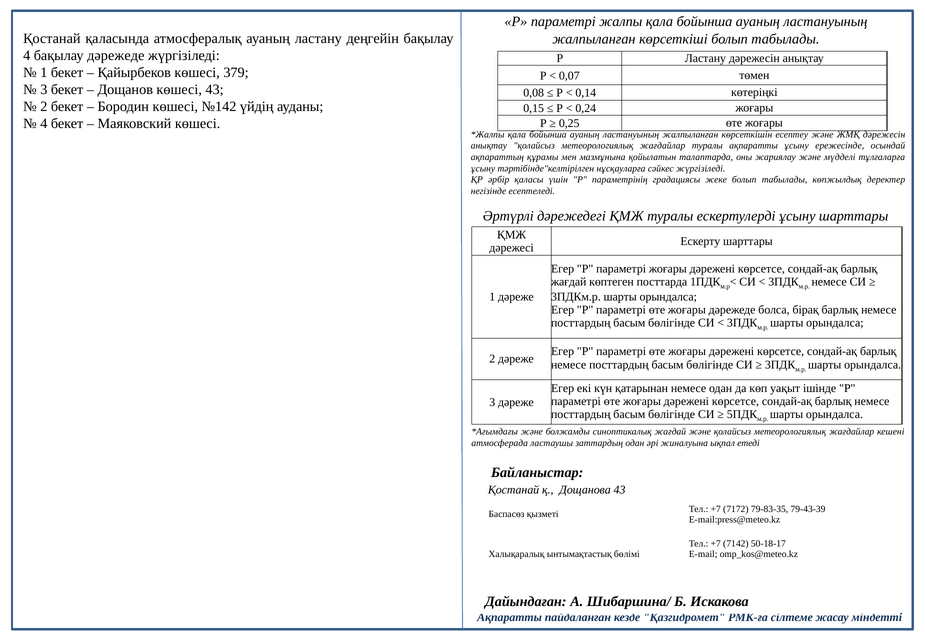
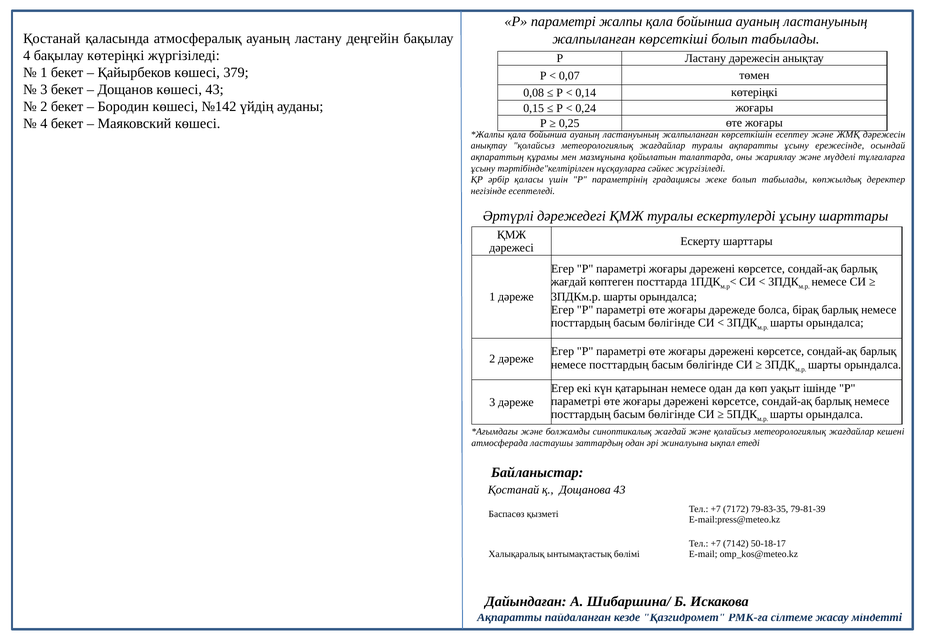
бақылау дәрежеде: дәрежеде -> көтеріңкі (116, 56)
79-43-39: 79-43-39 -> 79-81-39 (808, 509)
